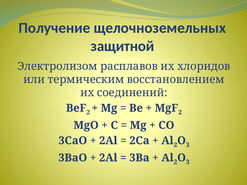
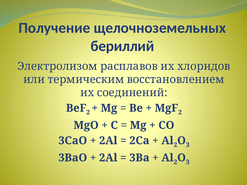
защитной: защитной -> бериллий (122, 46)
